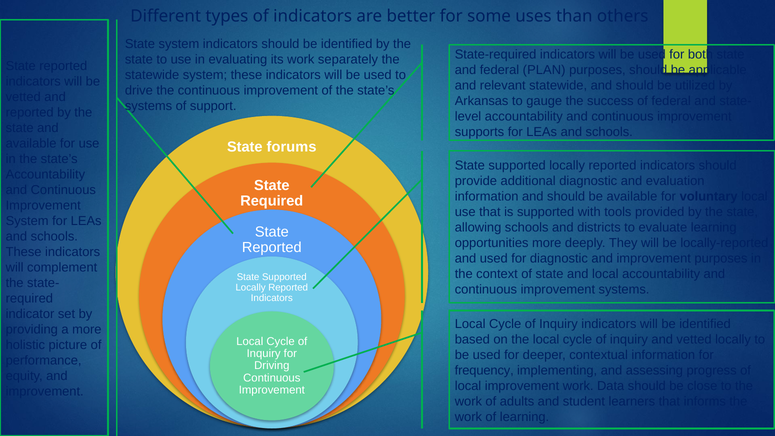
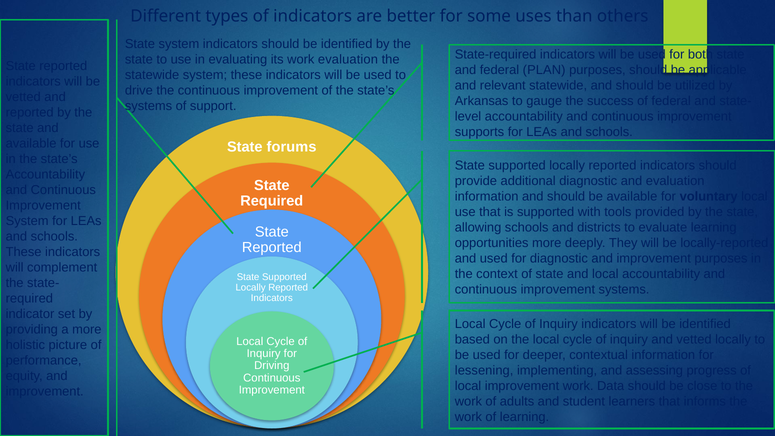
work separately: separately -> evaluation (348, 59)
frequency: frequency -> lessening (484, 370)
